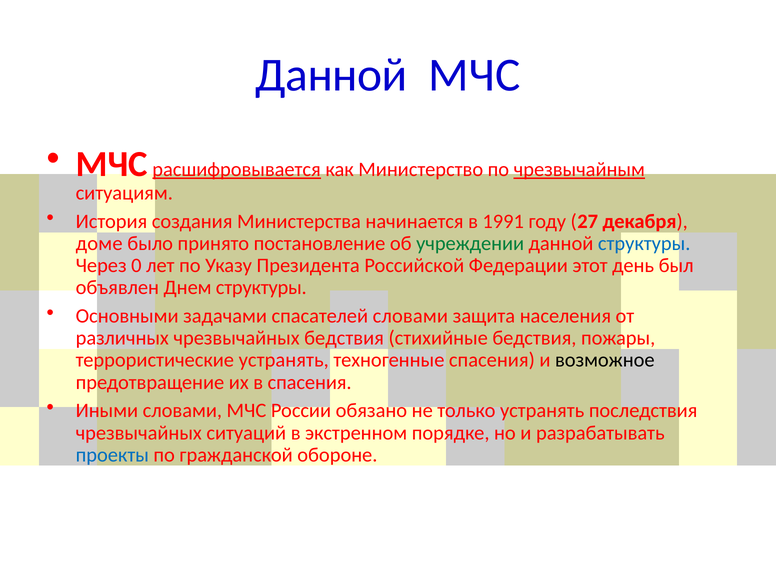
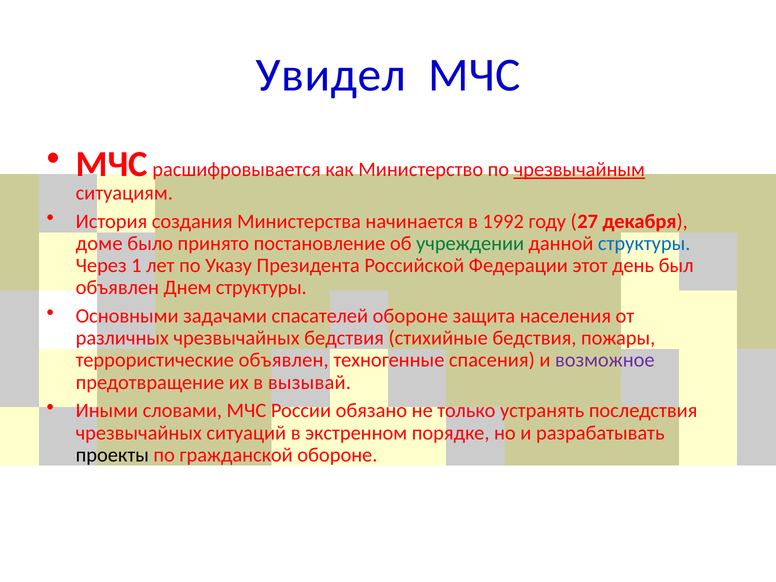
Данной: Данной -> Увидел (331, 75)
расшифровывается underline: present -> none (237, 170)
1991: 1991 -> 1992 (503, 221)
0: 0 -> 1 (136, 266)
спасателей словами: словами -> обороне (410, 316)
террористические устранять: устранять -> объявлен (284, 360)
возможное colour: black -> purple (605, 360)
в спасения: спасения -> вызывай (309, 382)
проекты colour: blue -> black (112, 455)
